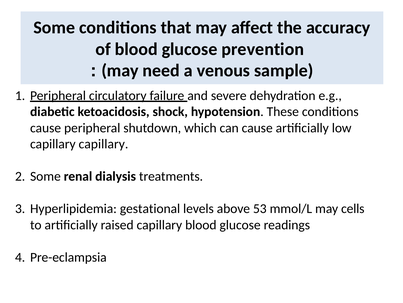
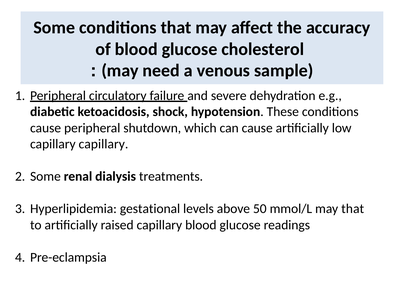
prevention: prevention -> cholesterol (263, 49)
53: 53 -> 50 (260, 208)
may cells: cells -> that (353, 208)
